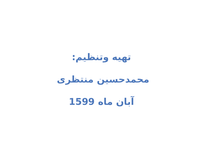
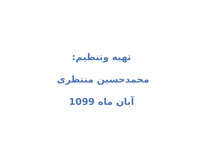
1599: 1599 -> 1099 (82, 102)
